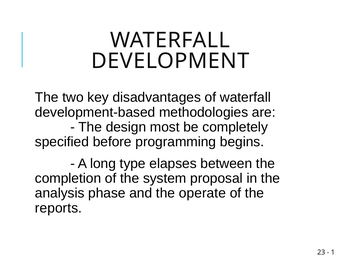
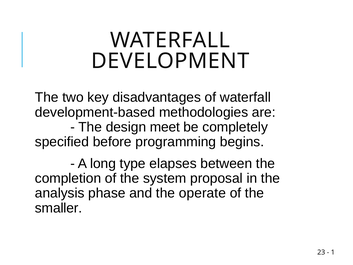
most: most -> meet (165, 127)
reports: reports -> smaller (59, 208)
